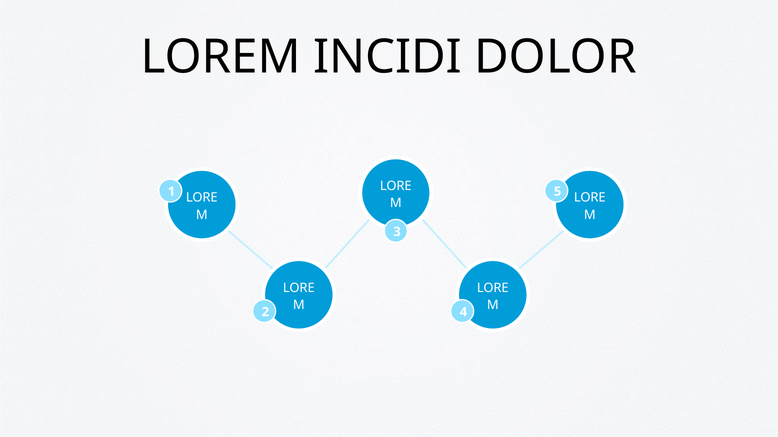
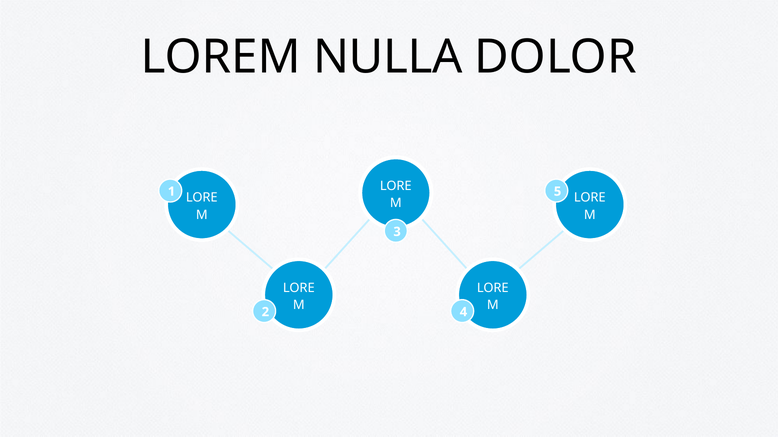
INCIDI: INCIDI -> NULLA (388, 57)
